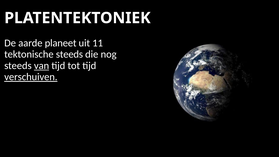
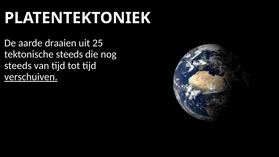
planeet: planeet -> draaien (61, 43)
11: 11 -> 25 (98, 43)
van underline: present -> none (42, 66)
